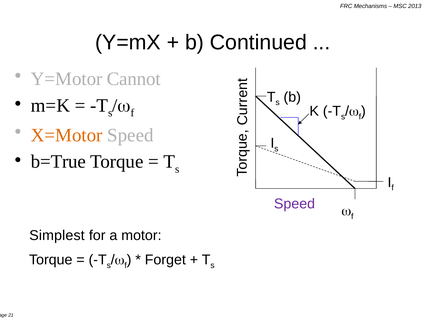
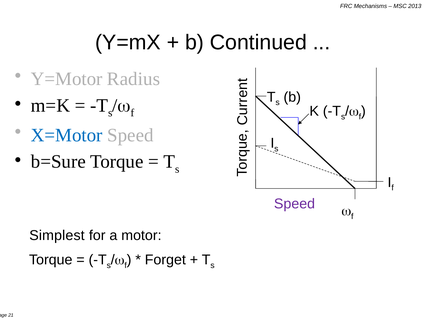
Cannot: Cannot -> Radius (134, 79)
X=Motor colour: orange -> blue (67, 135)
b=True: b=True -> b=Sure (58, 161)
